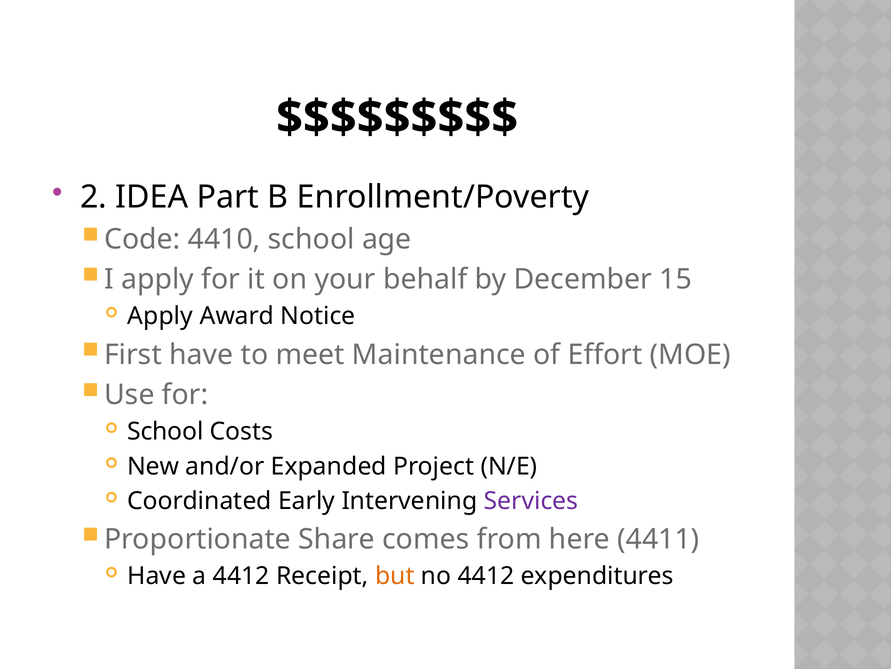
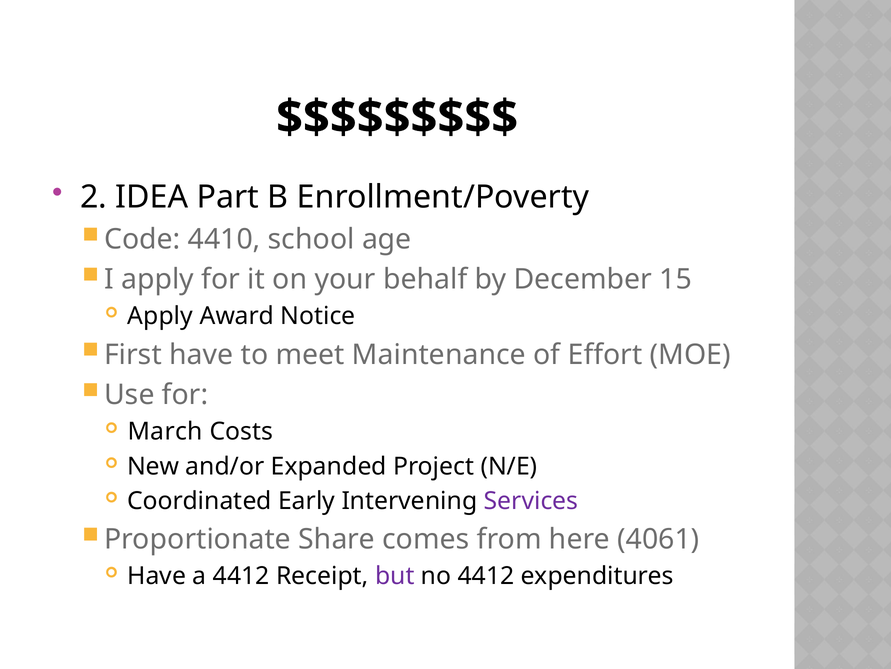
School: School -> March (165, 431)
4411: 4411 -> 4061 (658, 539)
but colour: orange -> purple (395, 575)
